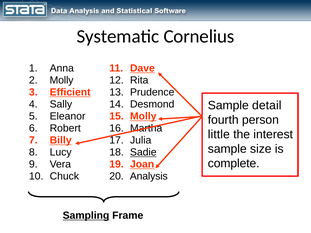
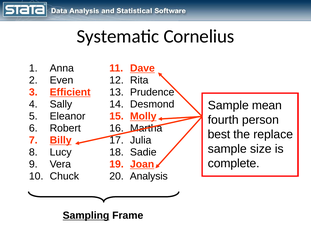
Molly: Molly -> Even (62, 80)
detail: detail -> mean (267, 106)
little: little -> best (219, 135)
interest: interest -> replace (273, 135)
Sadie underline: present -> none (143, 152)
